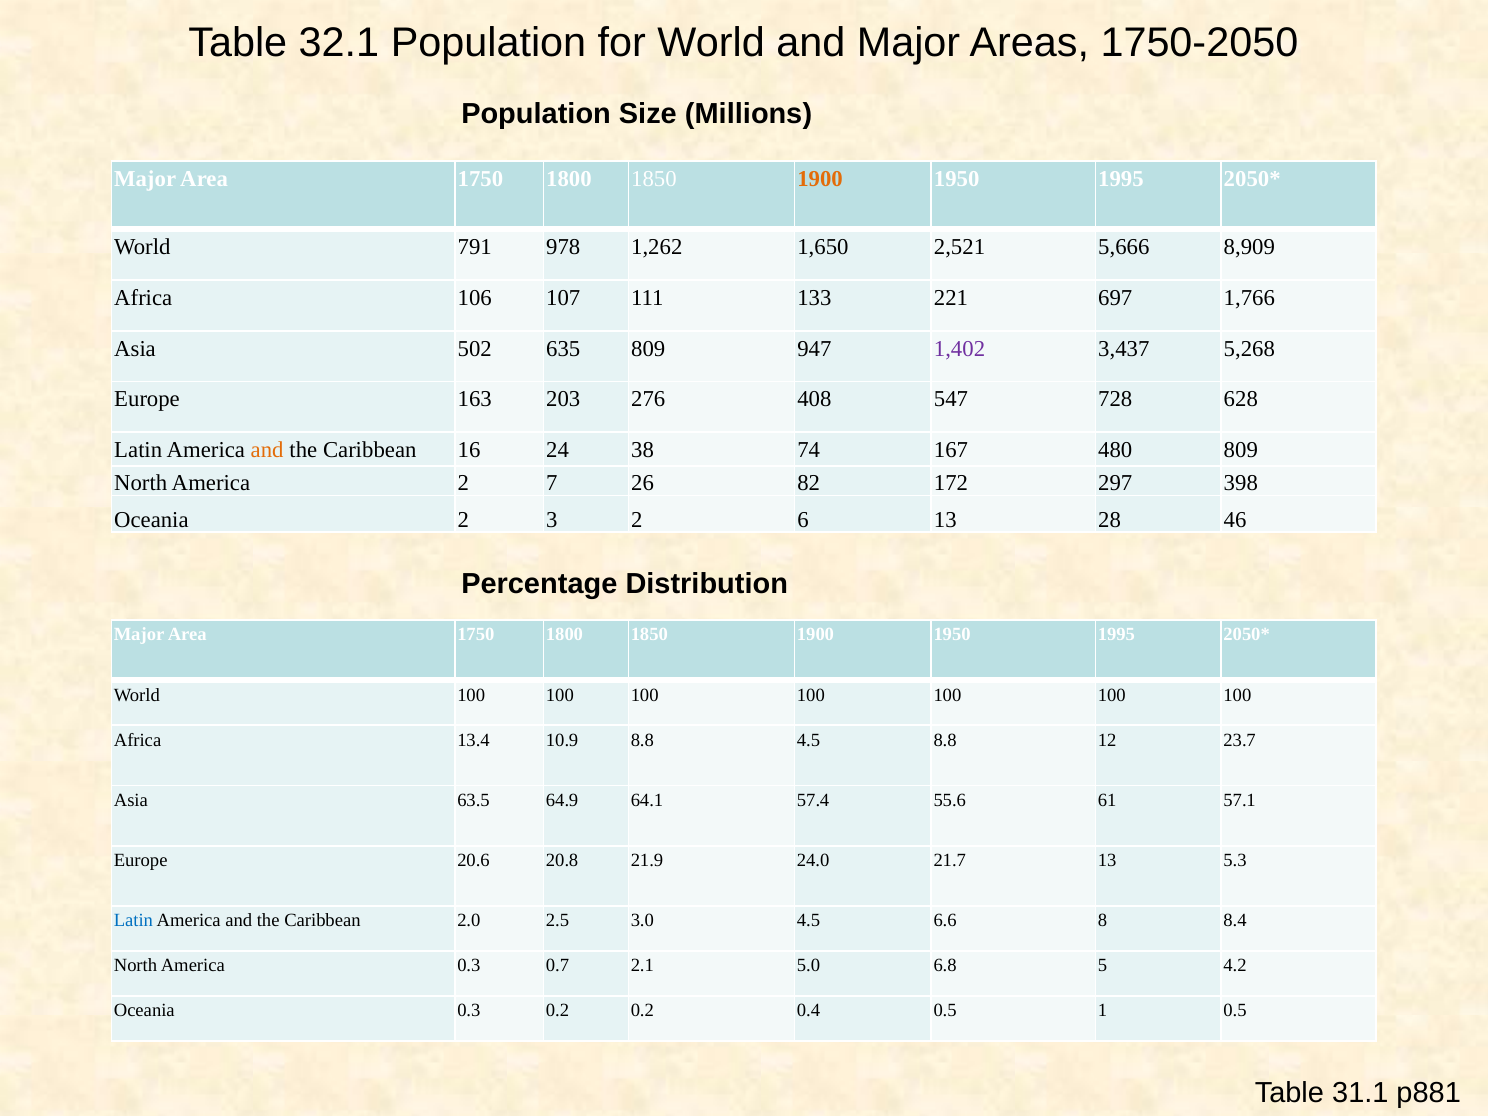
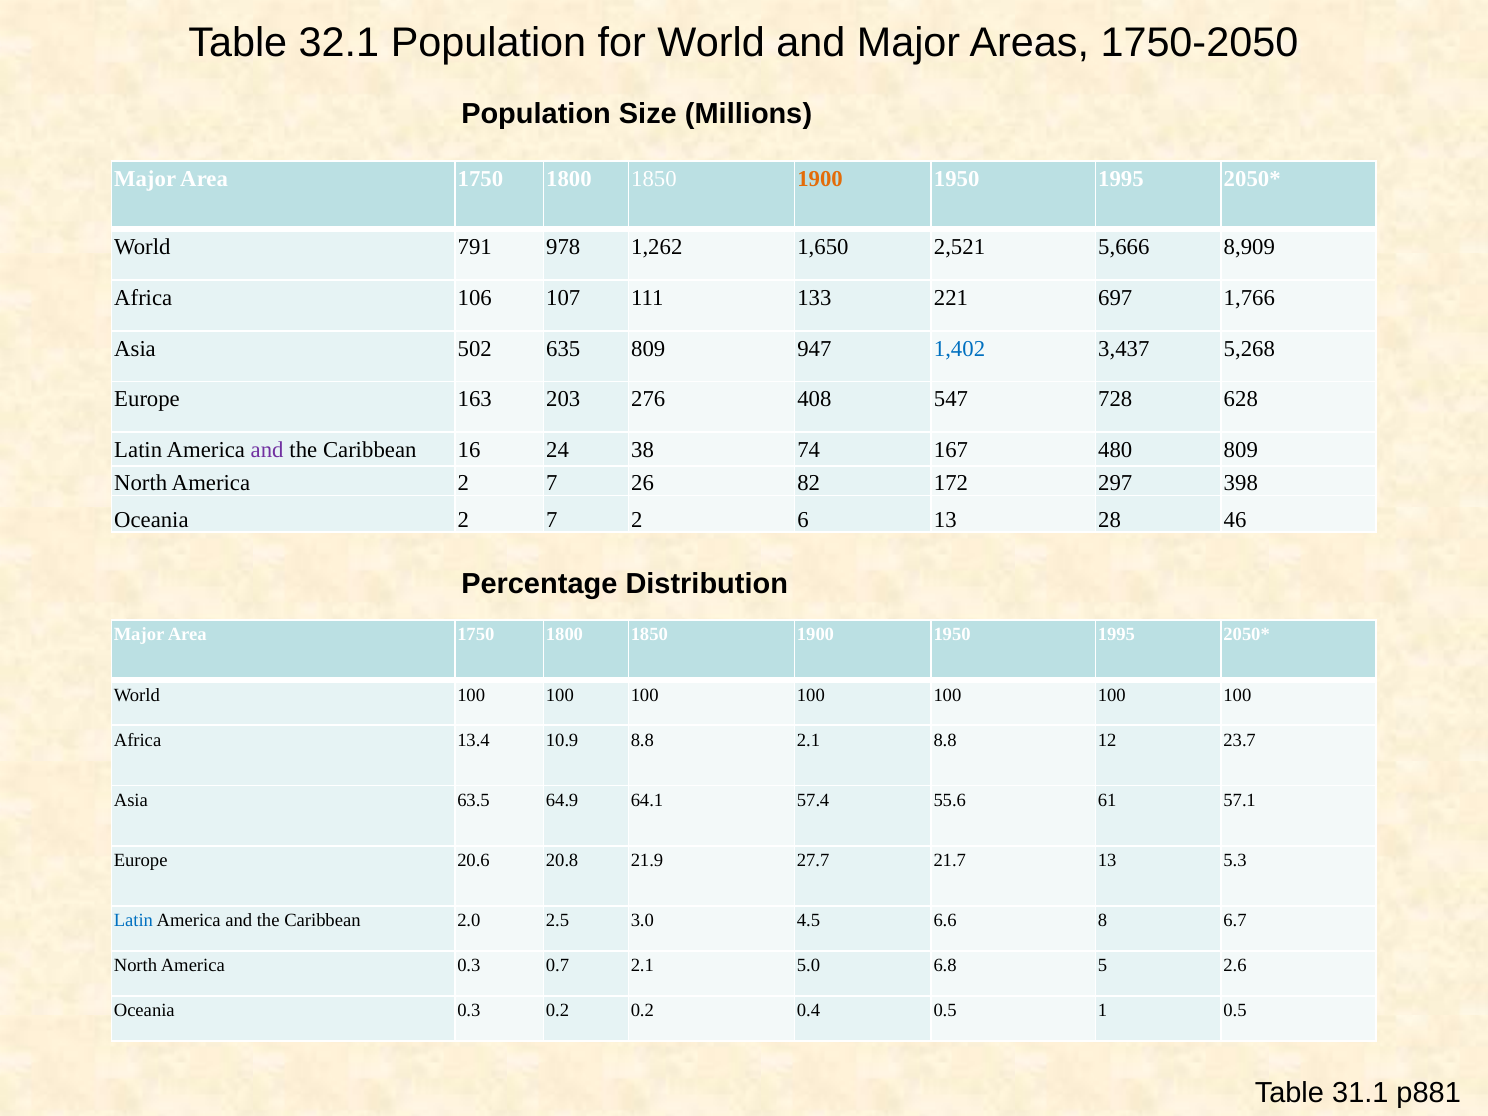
1,402 colour: purple -> blue (959, 349)
and colour: orange -> purple (267, 450)
Oceania 2 3: 3 -> 7 (552, 520)
8.8 4.5: 4.5 -> 2.1 (809, 740)
24.0: 24.0 -> 27.7 (813, 860)
8.4: 8.4 -> 6.7 (1235, 921)
4.2: 4.2 -> 2.6 (1235, 966)
